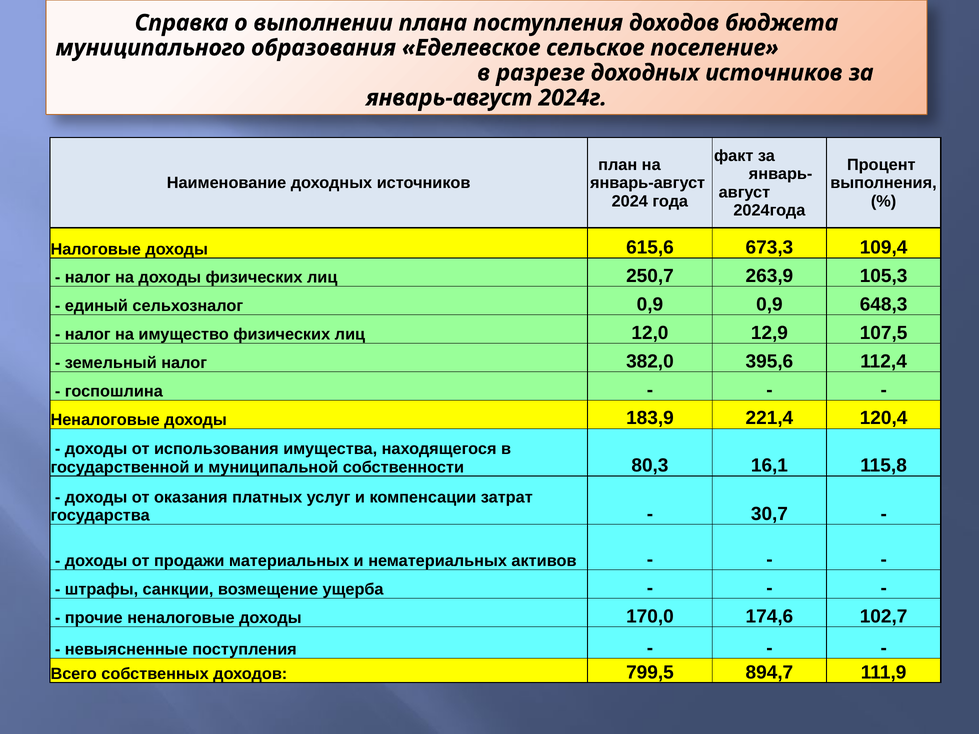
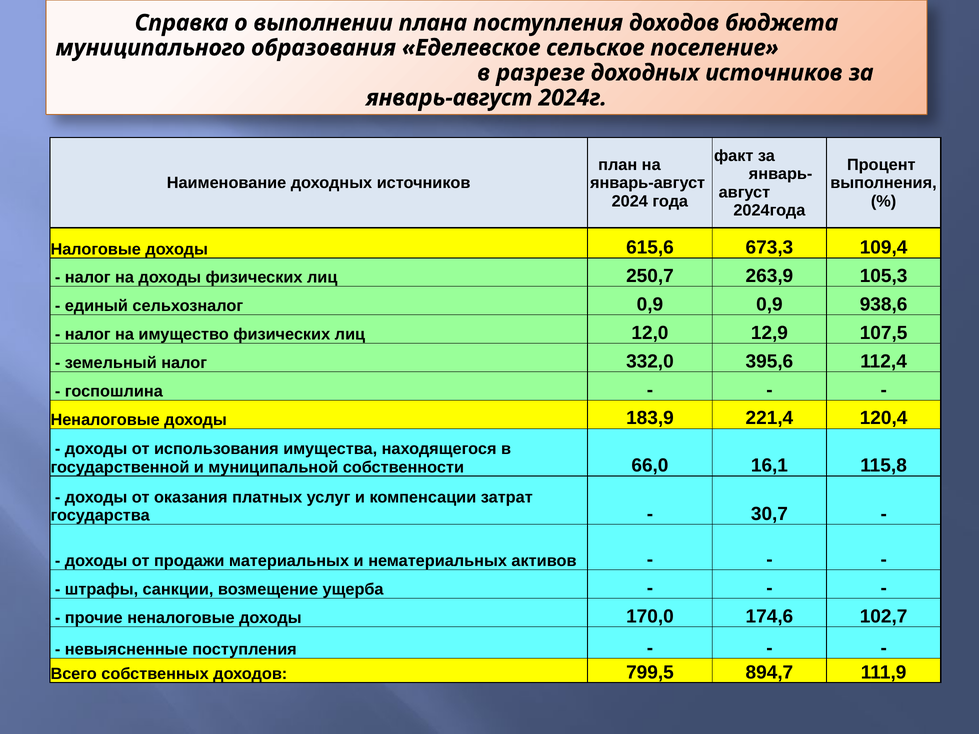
648,3: 648,3 -> 938,6 (884, 305)
382,0: 382,0 -> 332,0 (650, 361)
80,3: 80,3 -> 66,0 (650, 466)
